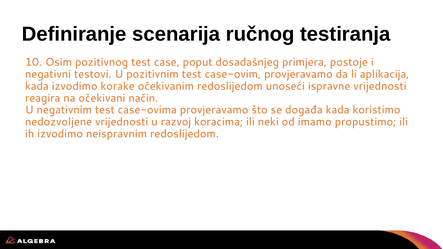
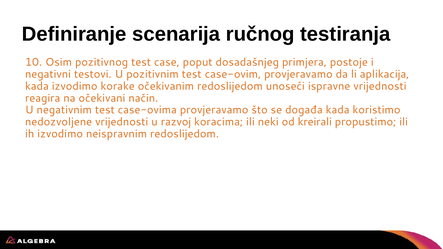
imamo: imamo -> kreirali (315, 122)
